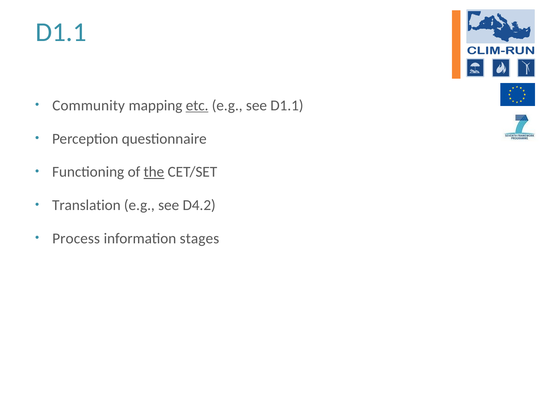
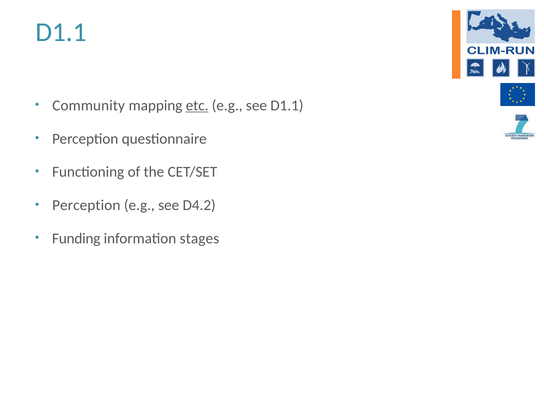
the underline: present -> none (154, 172)
Translation: Translation -> Perception (86, 205)
Process: Process -> Funding (76, 239)
